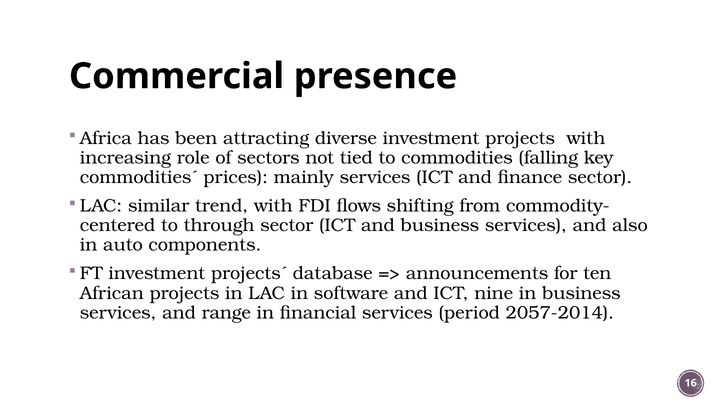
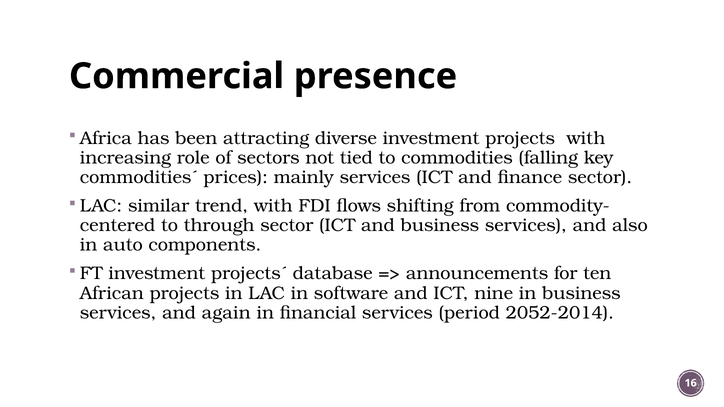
range: range -> again (226, 313)
2057-2014: 2057-2014 -> 2052-2014 (560, 313)
